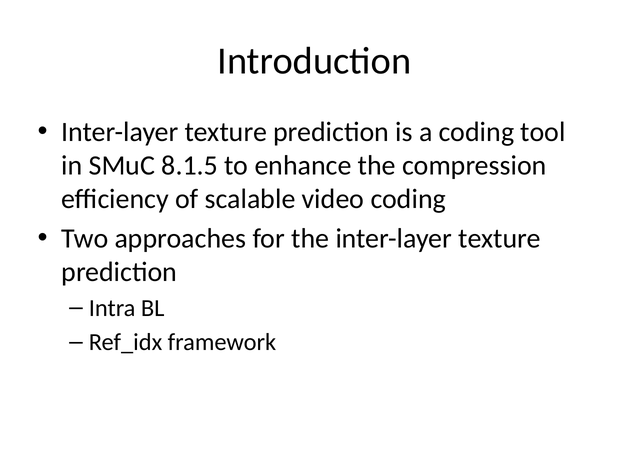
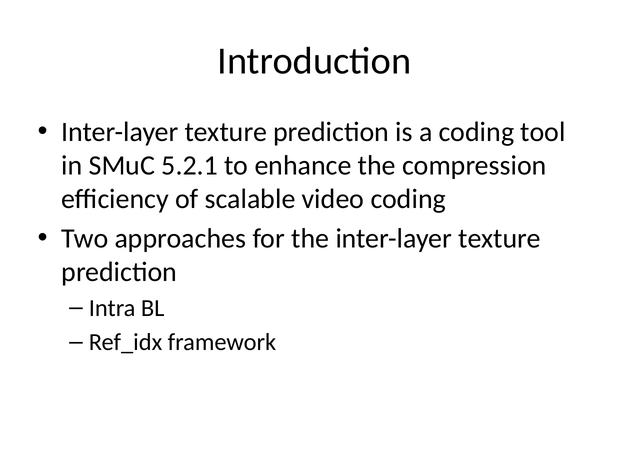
8.1.5: 8.1.5 -> 5.2.1 (190, 166)
